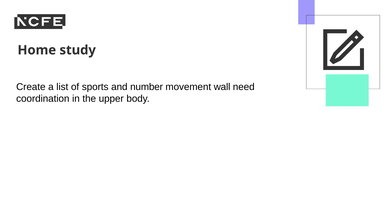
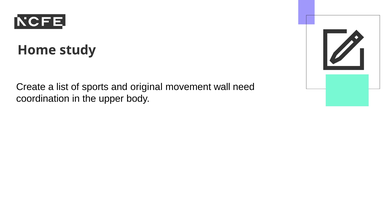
number: number -> original (146, 87)
